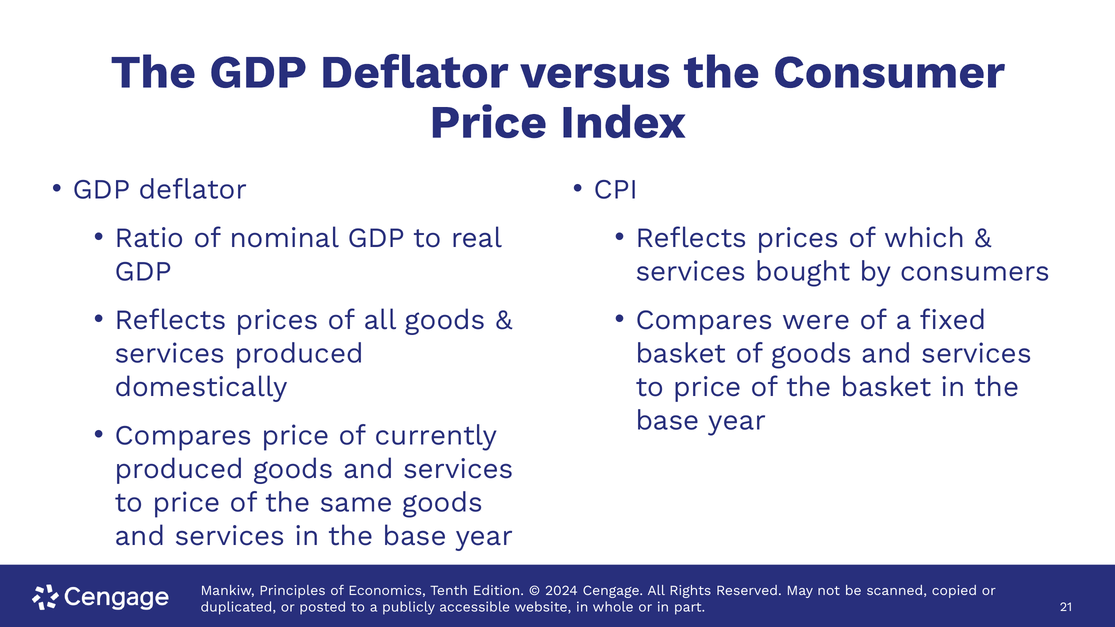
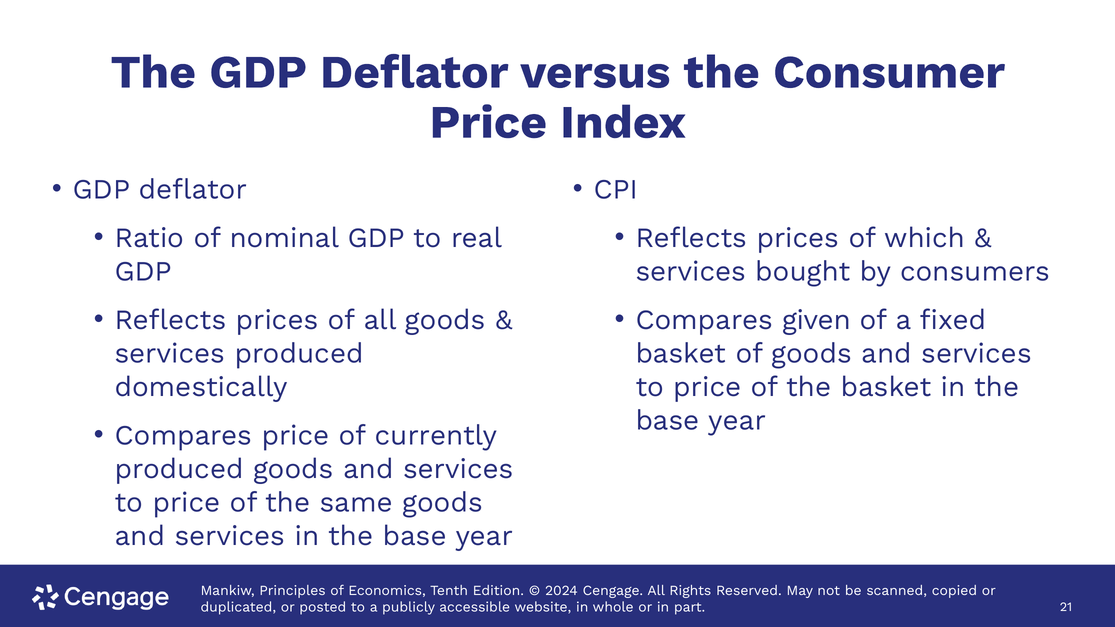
were: were -> given (817, 320)
